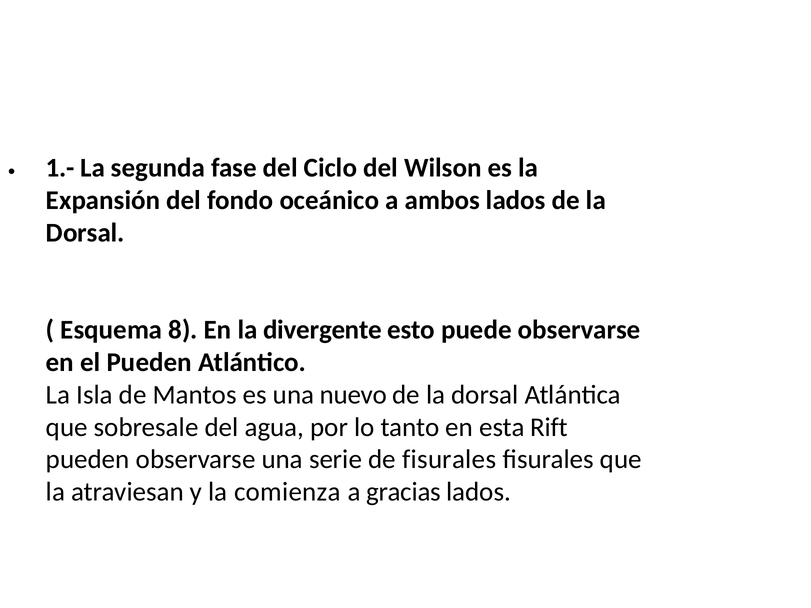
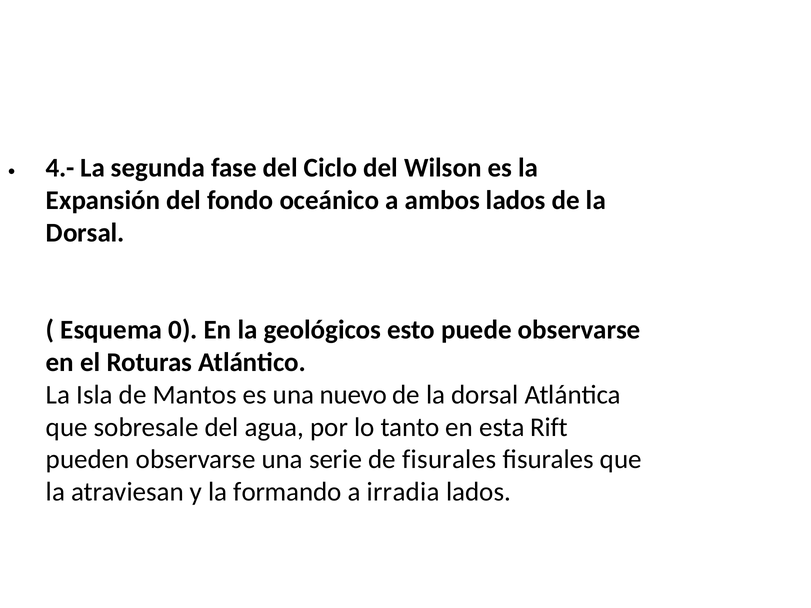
1.-: 1.- -> 4.- (60, 168)
8: 8 -> 0 (183, 330)
divergente: divergente -> geológicos (322, 330)
el Pueden: Pueden -> Roturas (149, 362)
comienza: comienza -> formando (288, 492)
gracias: gracias -> irradia (403, 492)
